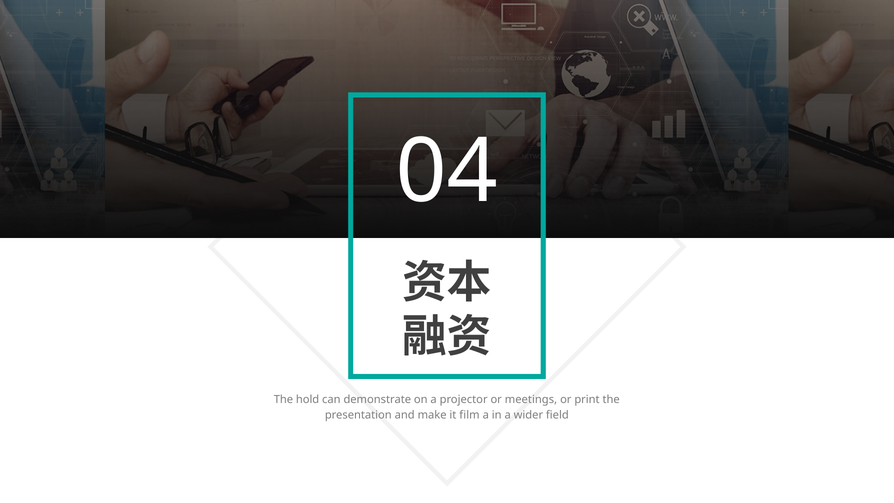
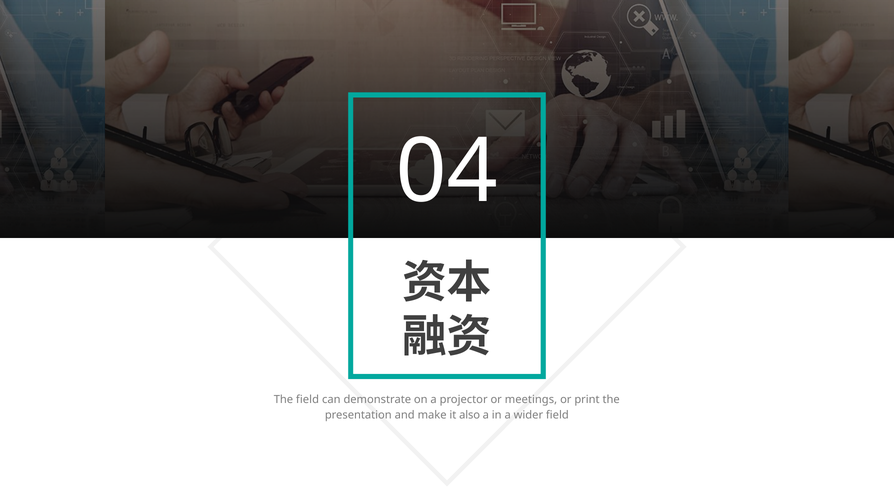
The hold: hold -> field (308, 400)
film: film -> also (470, 415)
